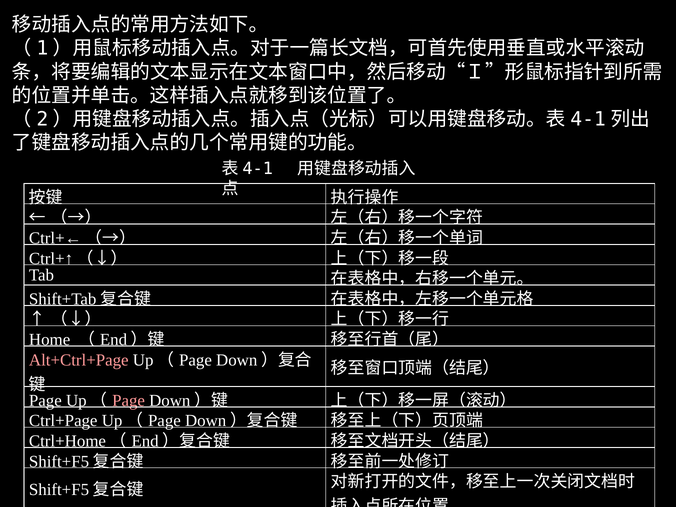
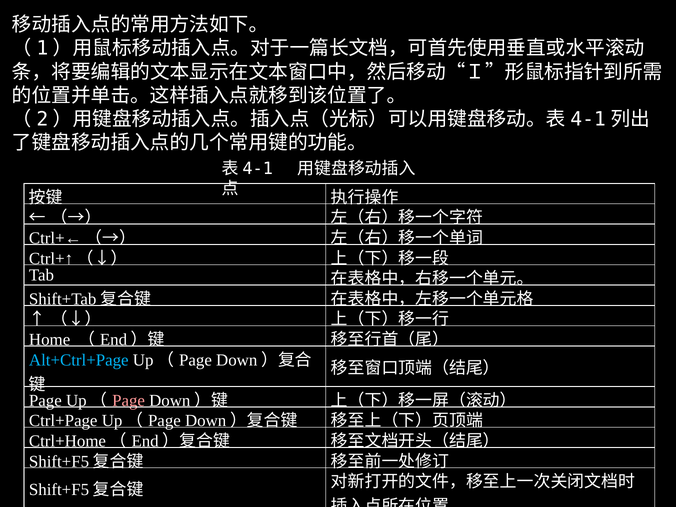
Alt+Ctrl+Page colour: pink -> light blue (79, 360)
